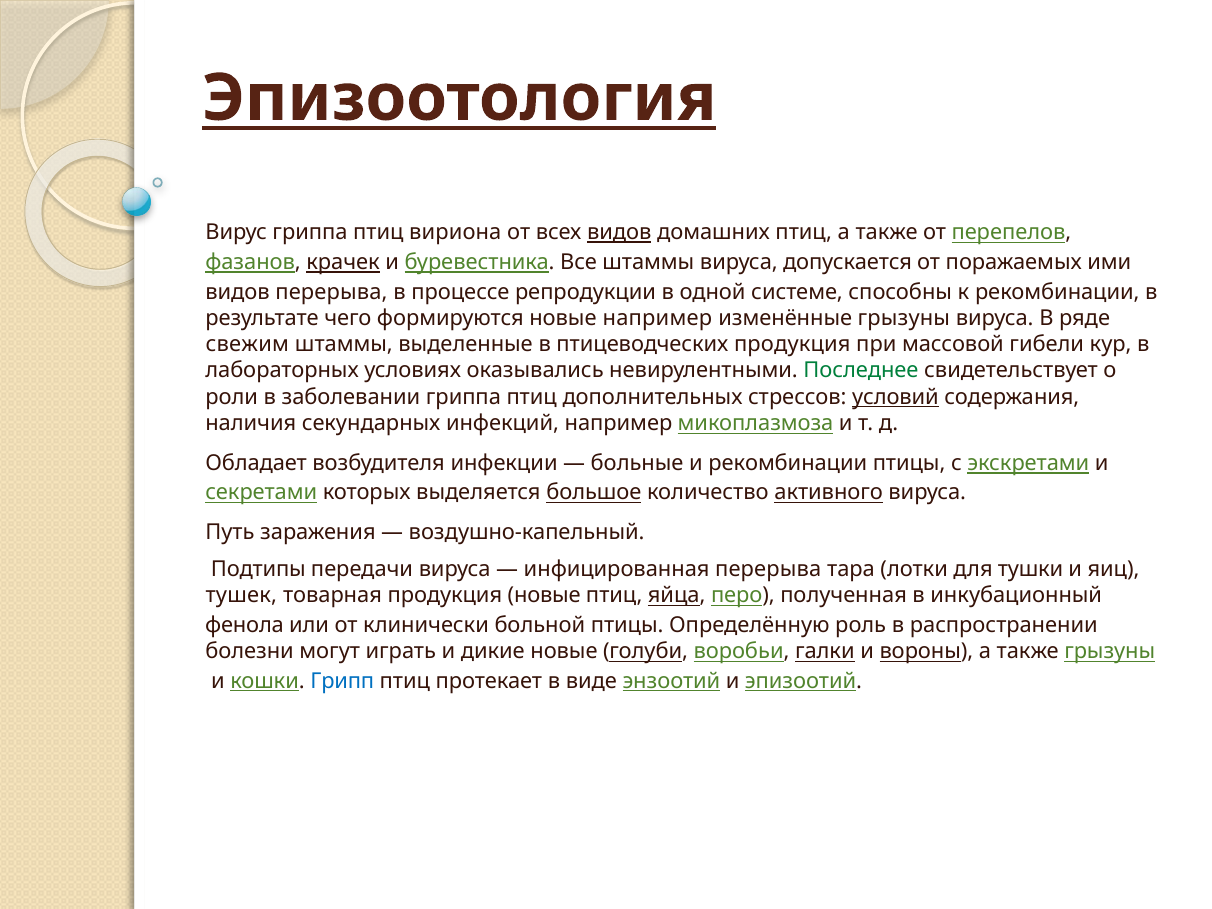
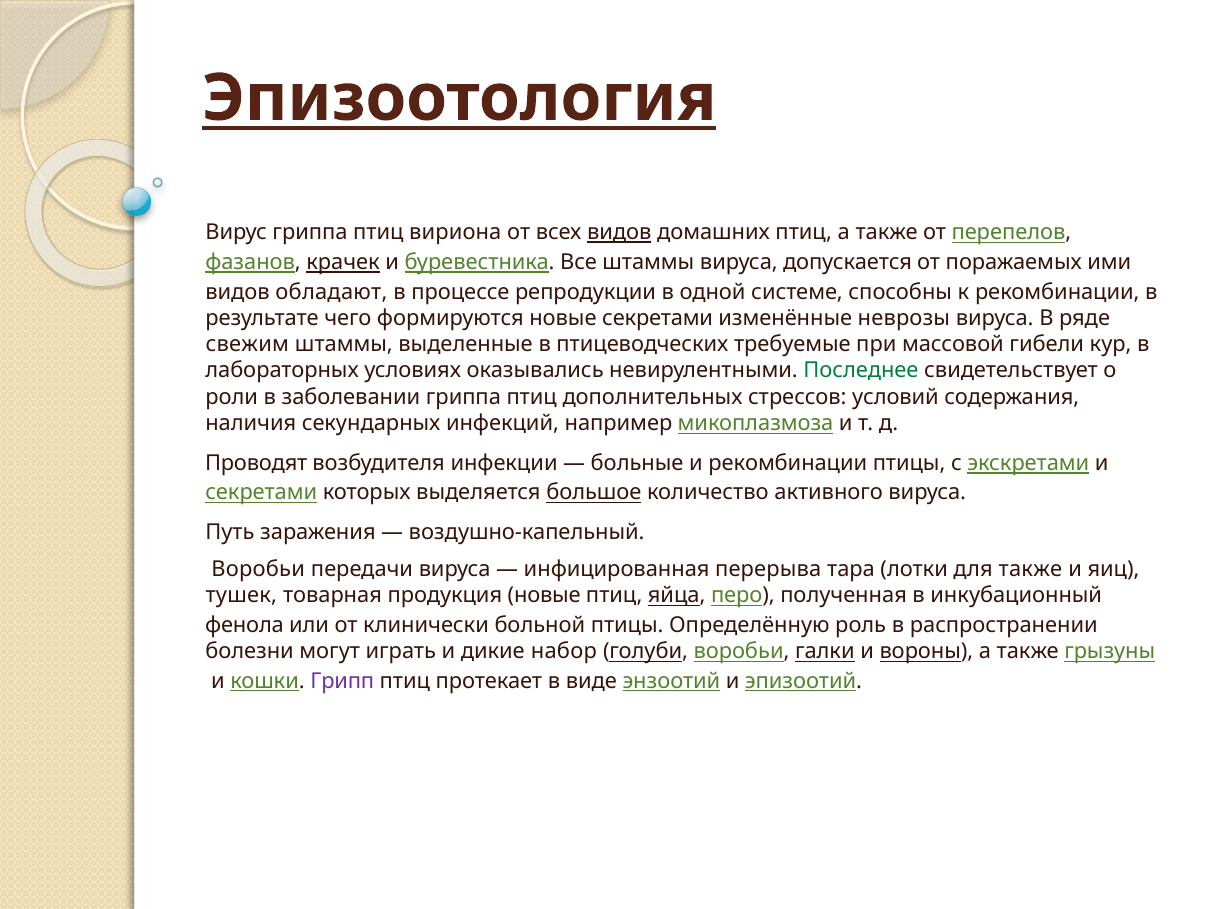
видов перерыва: перерыва -> обладают (331, 292)
новые например: например -> секретами (658, 318)
изменённые грызуны: грызуны -> неврозы (904, 318)
птицеводческих продукция: продукция -> требуемые (792, 344)
условий underline: present -> none (895, 397)
Обладает: Обладает -> Проводят (256, 463)
активного underline: present -> none (829, 493)
Подтипы: Подтипы -> Воробьи (258, 569)
для тушки: тушки -> также (1030, 569)
дикие новые: новые -> набор (564, 651)
Грипп colour: blue -> purple (342, 681)
